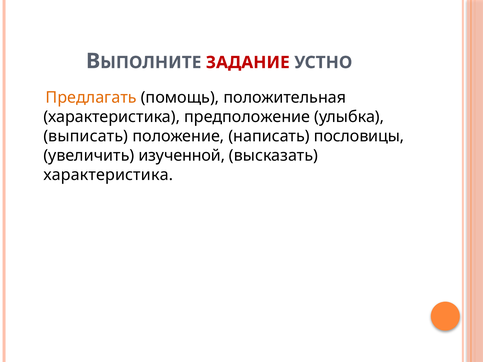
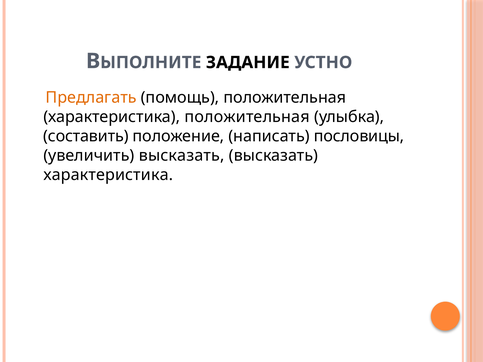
ЗАДАНИЕ colour: red -> black (248, 63)
характеристика предположение: предположение -> положительная (247, 117)
выписать: выписать -> составить (86, 136)
увеличить изученной: изученной -> высказать (182, 156)
